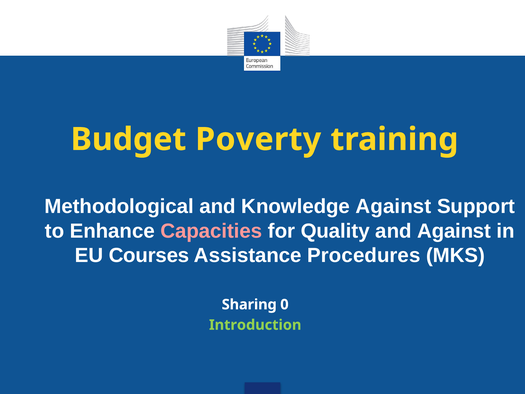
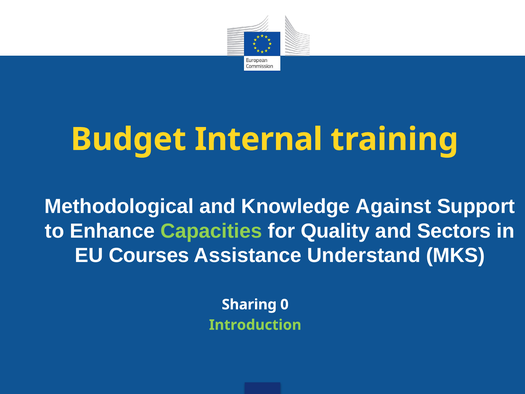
Poverty: Poverty -> Internal (259, 139)
Capacities colour: pink -> light green (211, 231)
and Against: Against -> Sectors (454, 231)
Procedures: Procedures -> Understand (364, 255)
